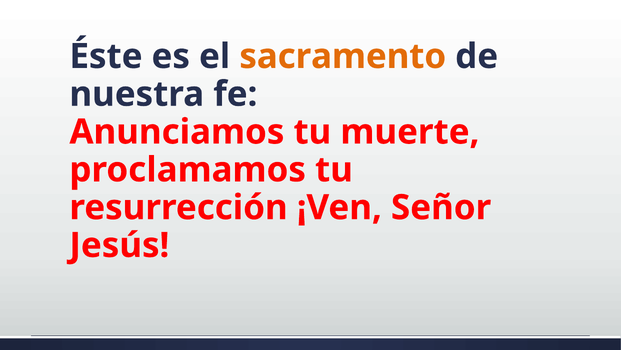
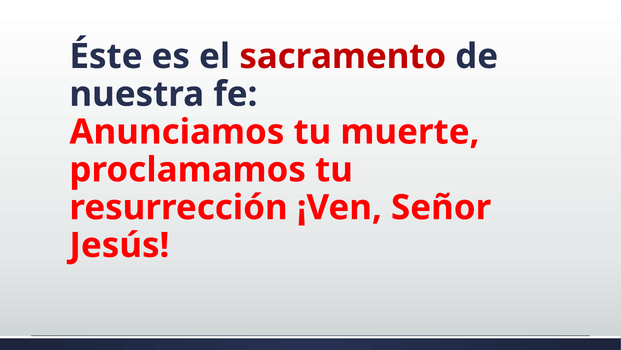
sacramento colour: orange -> red (343, 56)
